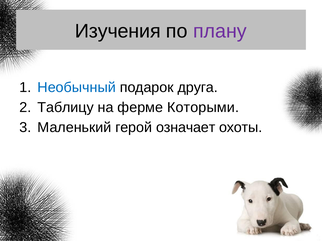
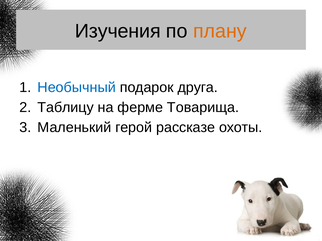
плану colour: purple -> orange (220, 31)
Которыми: Которыми -> Товарища (203, 108)
означает: означает -> рассказе (186, 128)
